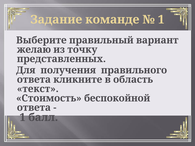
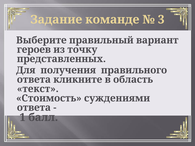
1: 1 -> 3 (161, 20)
желаю: желаю -> героев (34, 50)
беспокойной: беспокойной -> суждениями (117, 98)
